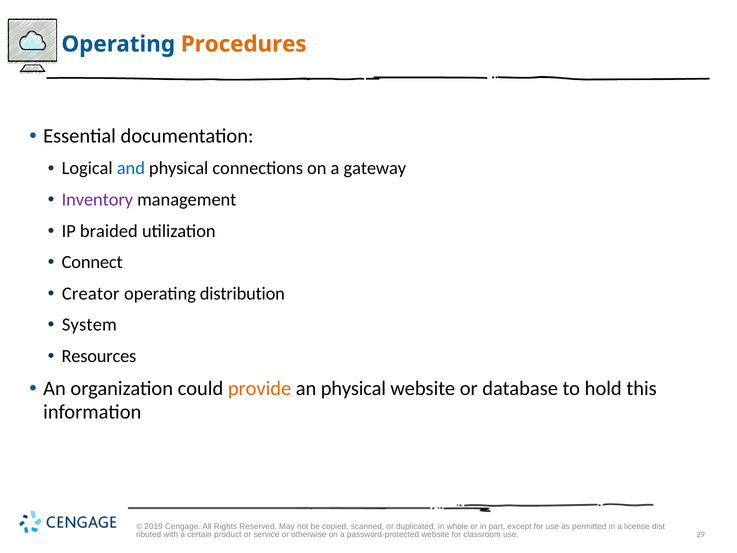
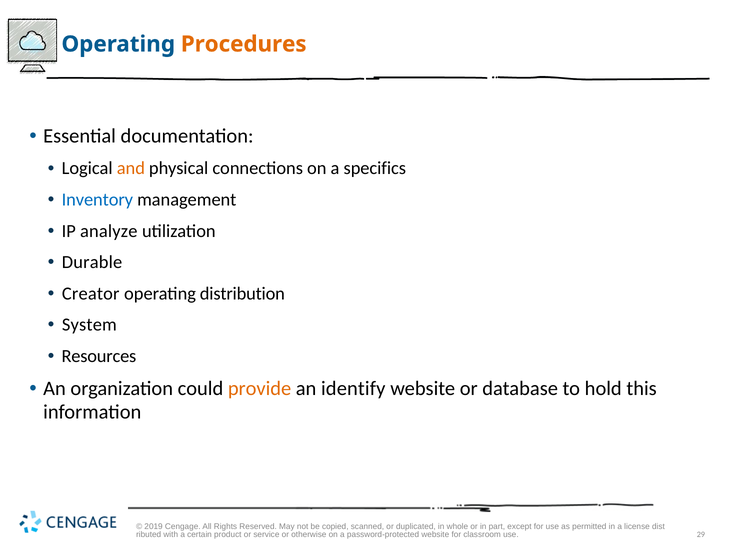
and colour: blue -> orange (131, 168)
gateway: gateway -> specifics (375, 168)
Inventory colour: purple -> blue (97, 200)
braided: braided -> analyze (109, 231)
Connect: Connect -> Durable (92, 262)
an physical: physical -> identify (353, 388)
